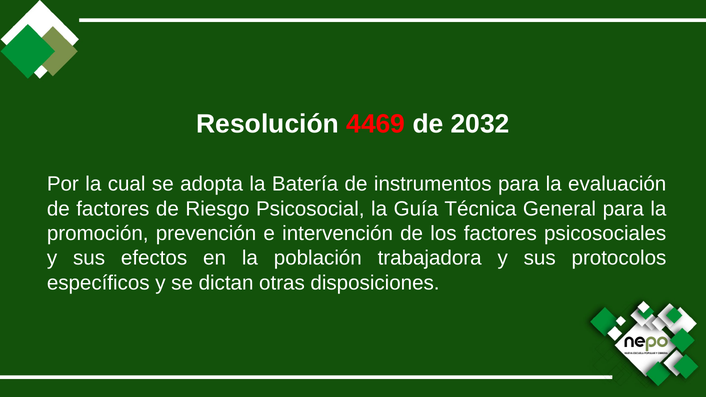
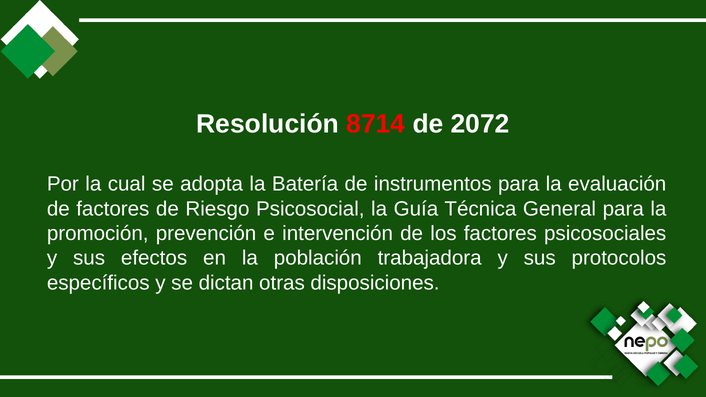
4469: 4469 -> 8714 (376, 124)
2032: 2032 -> 2072 (480, 124)
